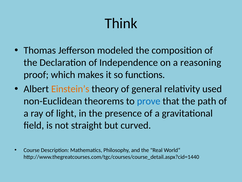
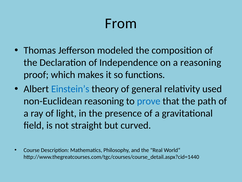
Think: Think -> From (121, 23)
Einstein’s colour: orange -> blue (70, 89)
non-Euclidean theorems: theorems -> reasoning (104, 101)
